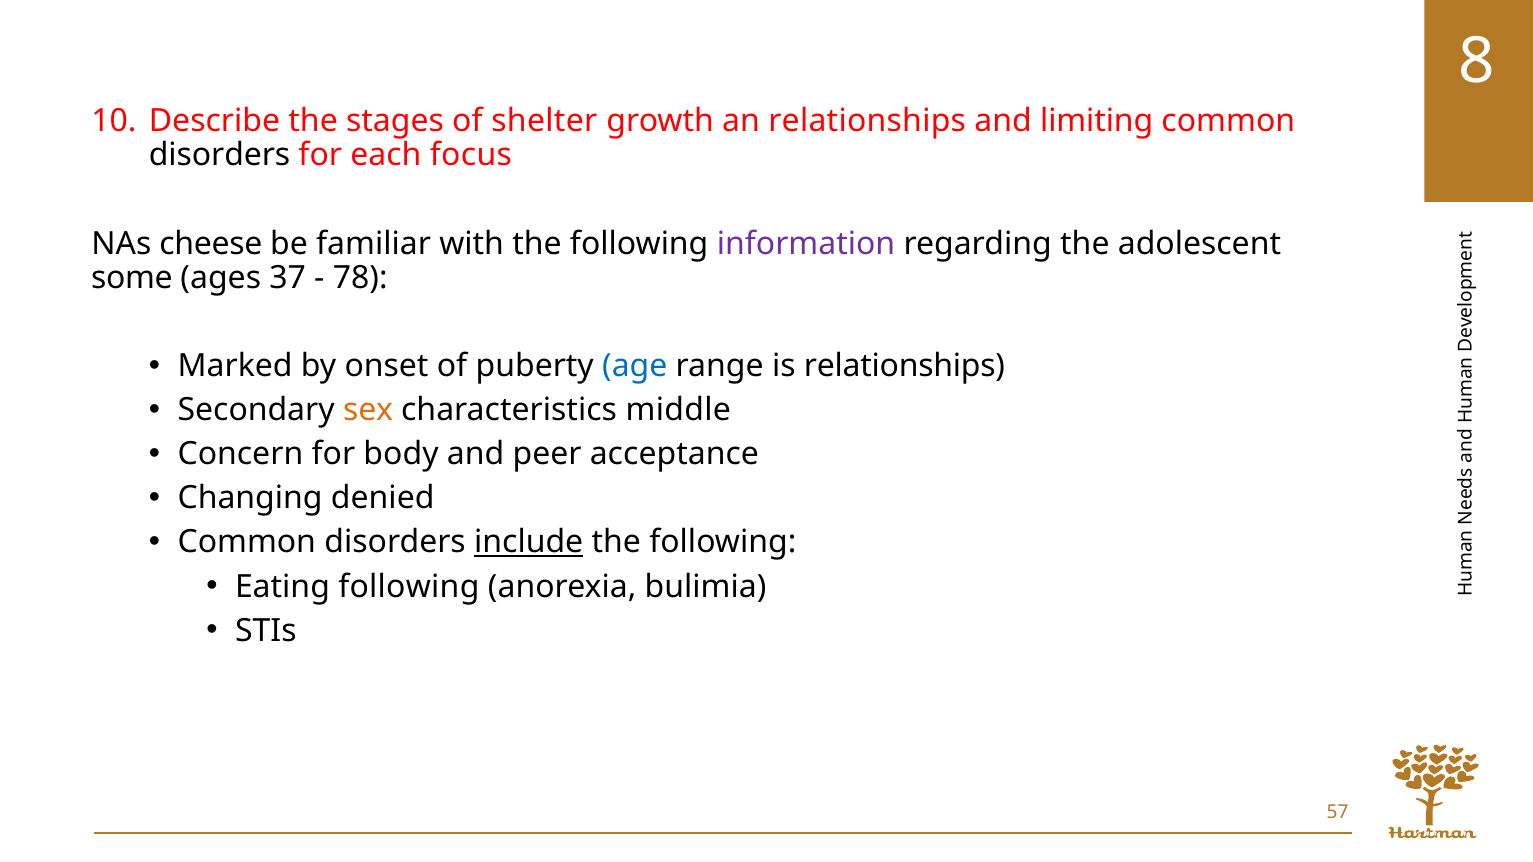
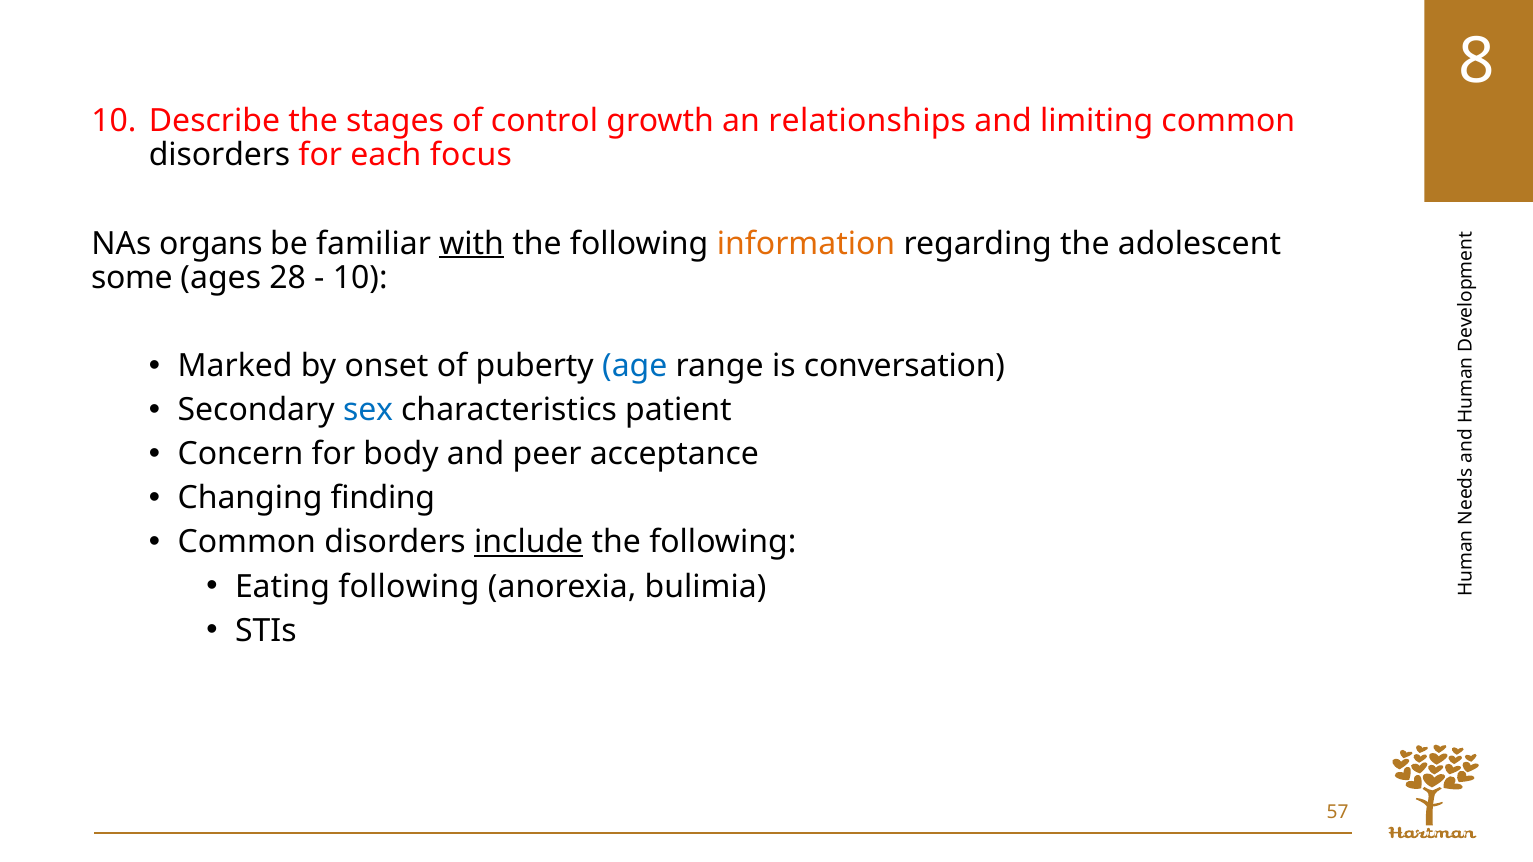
shelter: shelter -> control (544, 121)
cheese: cheese -> organs (211, 244)
with underline: none -> present (472, 244)
information colour: purple -> orange (806, 244)
37: 37 -> 28 (288, 278)
78: 78 -> 10 (360, 278)
is relationships: relationships -> conversation (904, 366)
sex colour: orange -> blue (368, 410)
middle: middle -> patient (678, 410)
denied: denied -> finding (383, 499)
